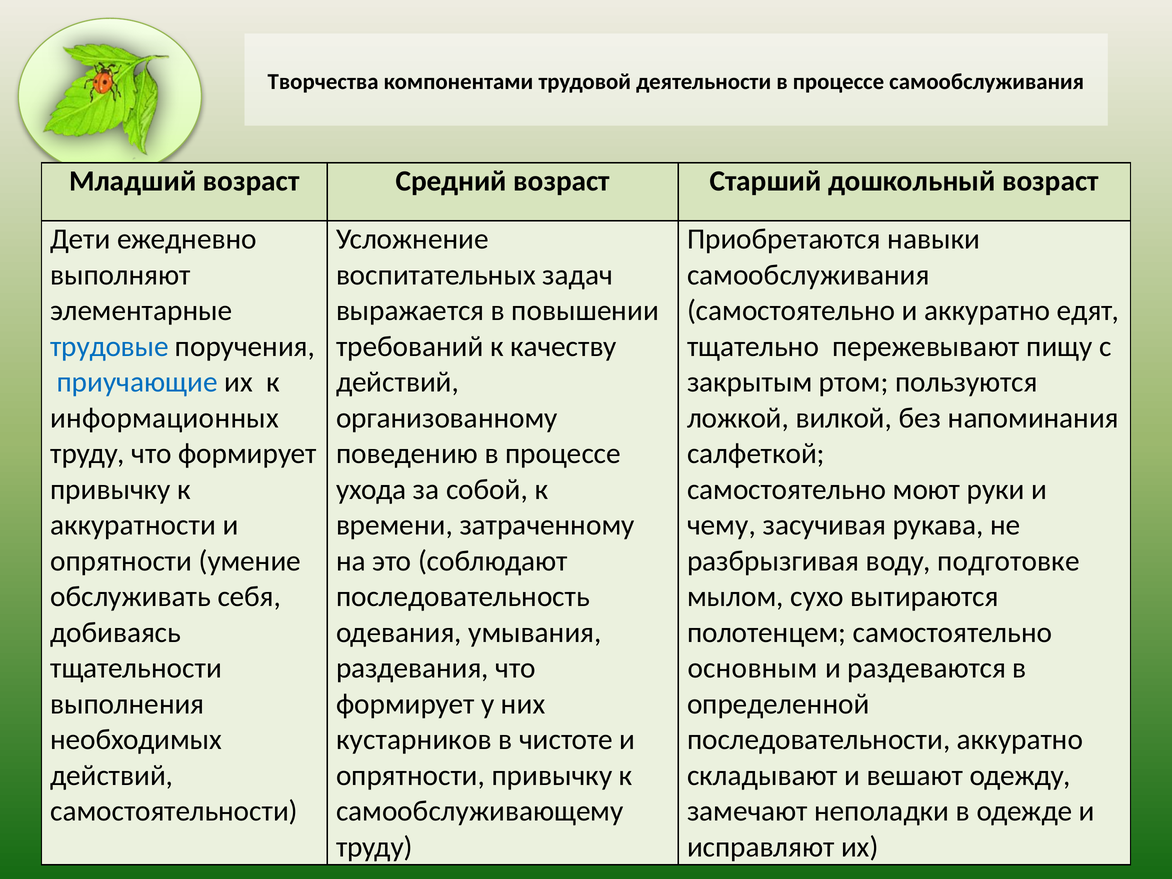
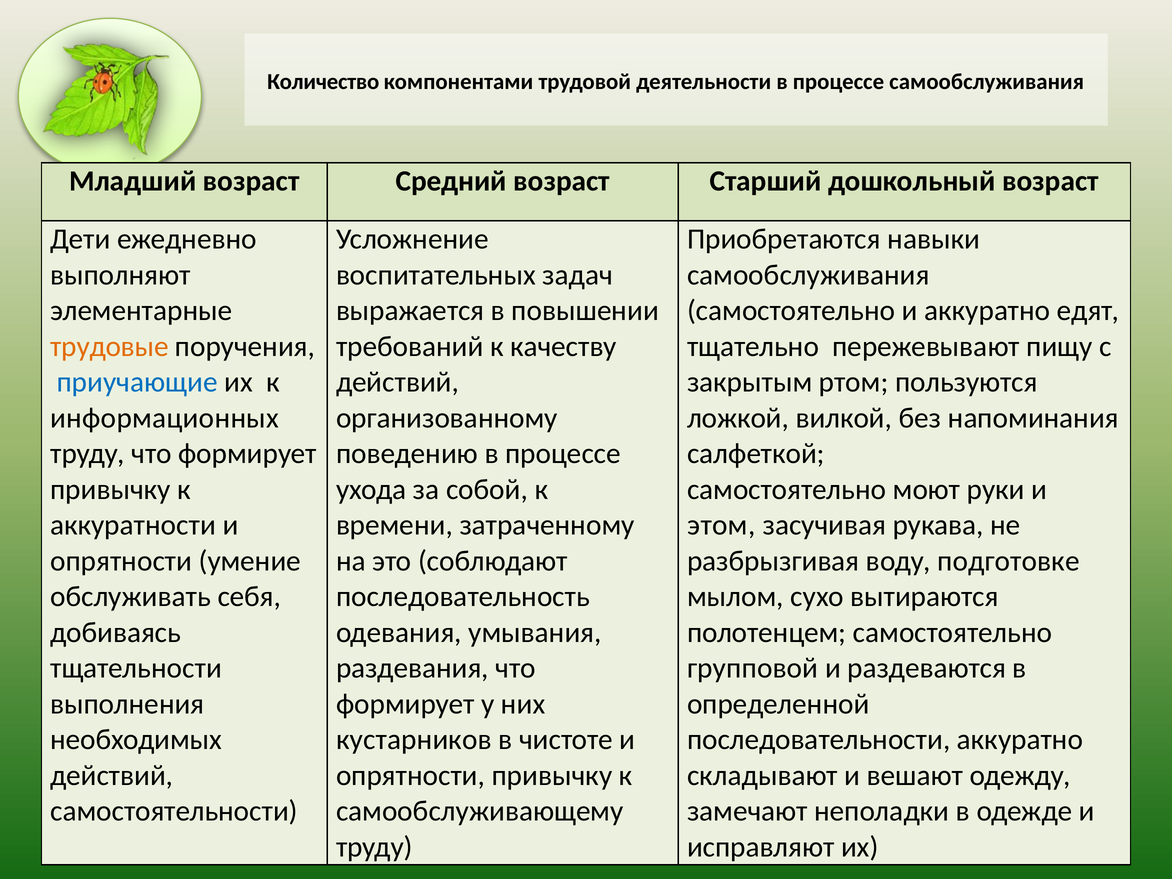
Творчества: Творчества -> Количество (323, 82)
трудовые colour: blue -> orange (109, 346)
чему: чему -> этом (721, 525)
основным: основным -> групповой (753, 668)
